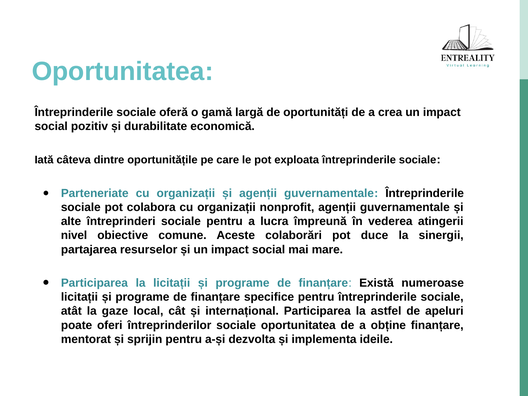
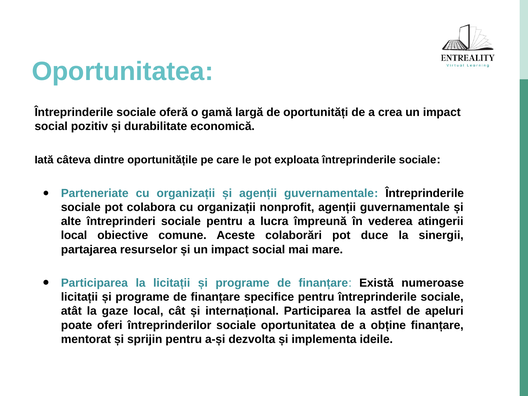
nivel: nivel -> local (74, 235)
